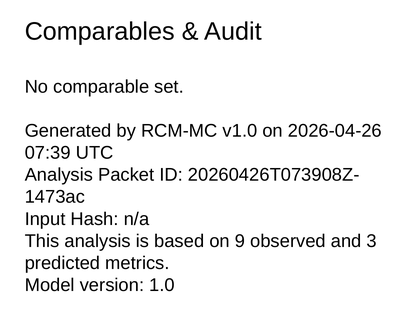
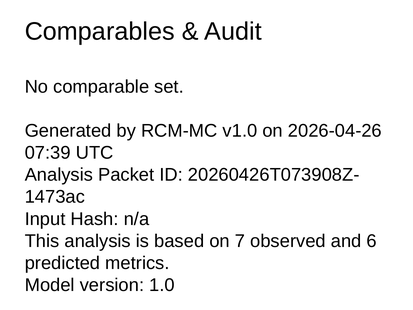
9: 9 -> 7 (240, 241)
3: 3 -> 6 (372, 241)
